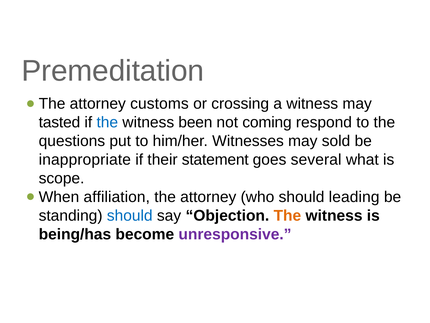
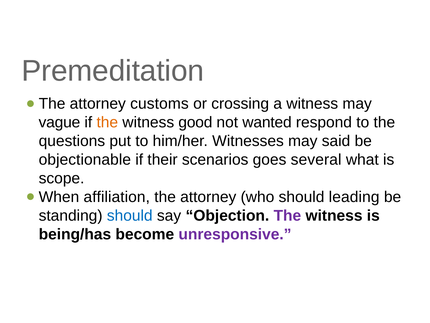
tasted: tasted -> vague (59, 122)
the colour: blue -> orange (107, 122)
been: been -> good (195, 122)
coming: coming -> wanted (267, 122)
sold: sold -> said (336, 141)
inappropriate: inappropriate -> objectionable (85, 159)
statement: statement -> scenarios (215, 159)
The colour: orange -> purple (287, 215)
